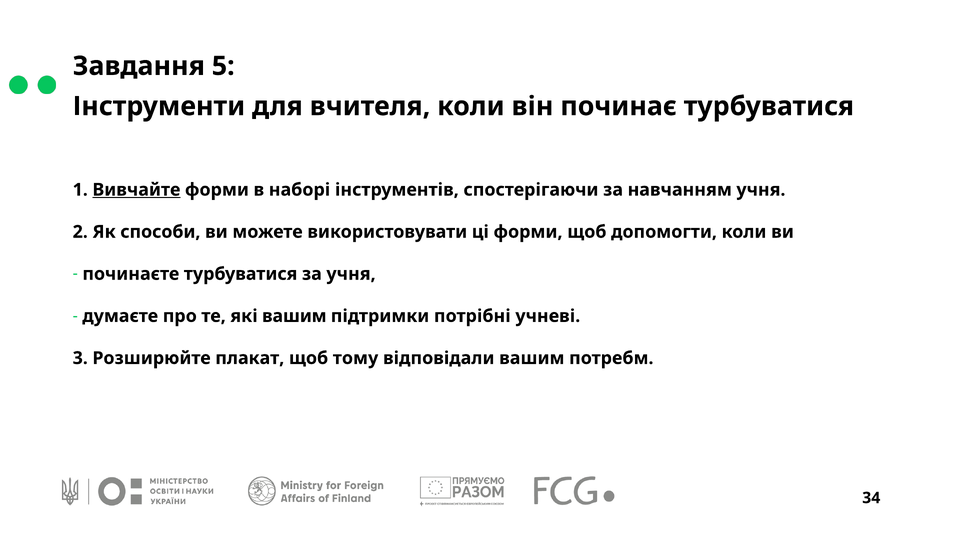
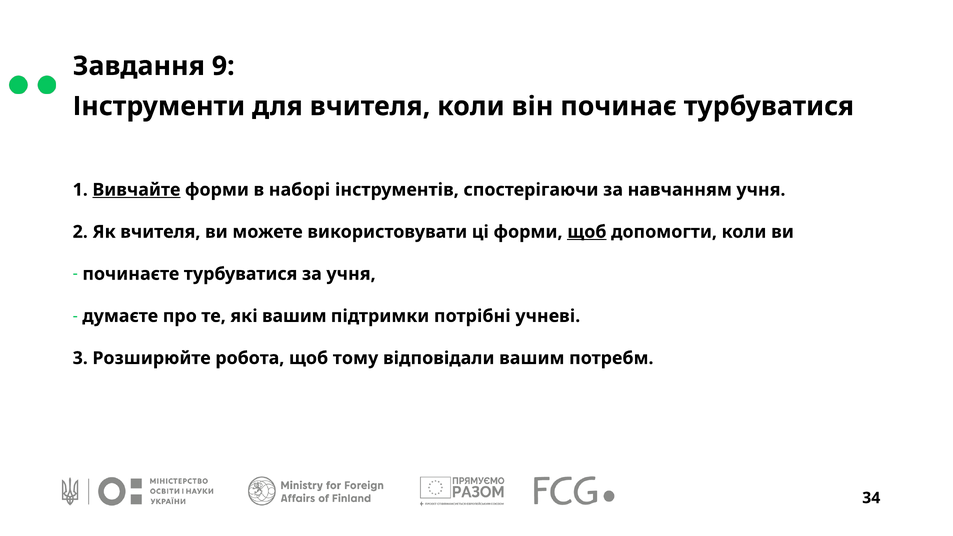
5: 5 -> 9 (223, 66)
Як способи: способи -> вчителя (160, 232)
щоб underline: none -> present (587, 232)
плакат: плакат -> робота (250, 358)
